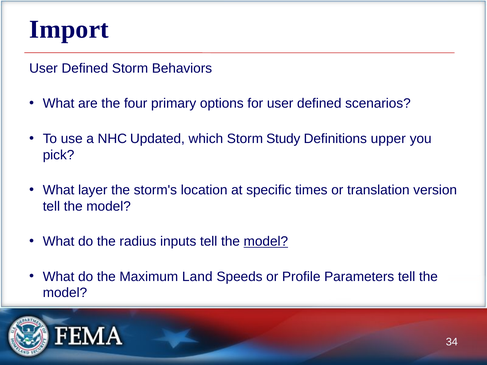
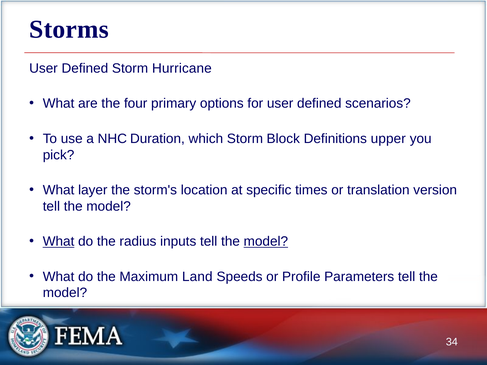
Import: Import -> Storms (69, 29)
Behaviors: Behaviors -> Hurricane (182, 68)
Updated: Updated -> Duration (157, 139)
Study: Study -> Block (283, 139)
What underline: none -> present (59, 242)
